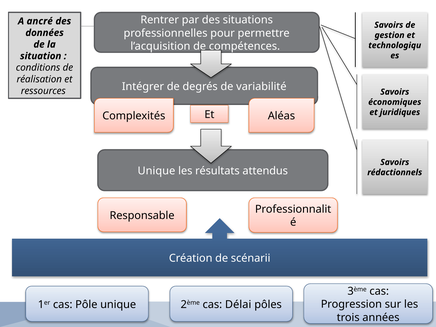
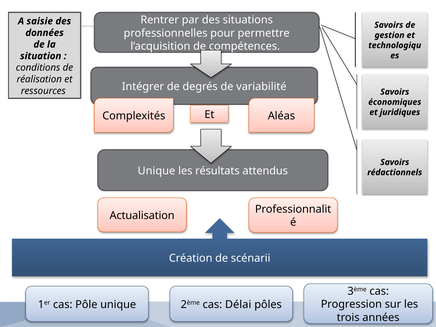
ancré: ancré -> saisie (40, 21)
Responsable: Responsable -> Actualisation (142, 216)
